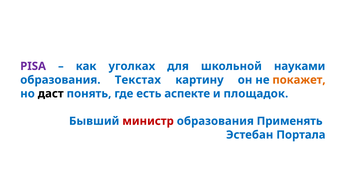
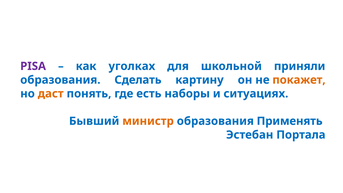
науками: науками -> приняли (300, 66)
Текстах: Текстах -> Сделать (138, 80)
даст colour: black -> orange (51, 94)
аспекте: аспекте -> наборы (187, 94)
площадок: площадок -> ситуациях (256, 94)
министр colour: red -> orange (148, 121)
